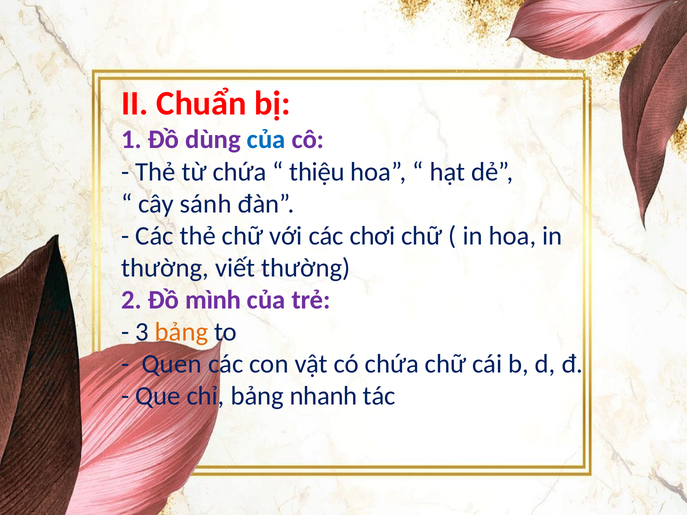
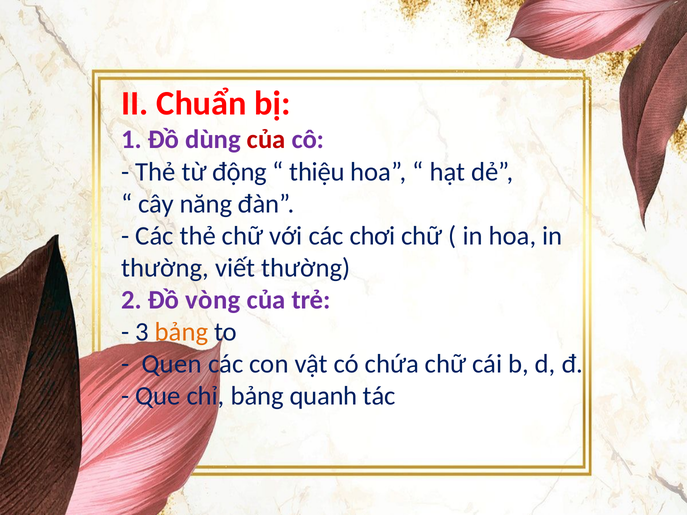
của colour: blue -> red (266, 140)
từ chứa: chứa -> động (240, 172)
sánh: sánh -> năng (206, 204)
mình: mình -> vòng (213, 300)
nhanh: nhanh -> quanh (324, 396)
